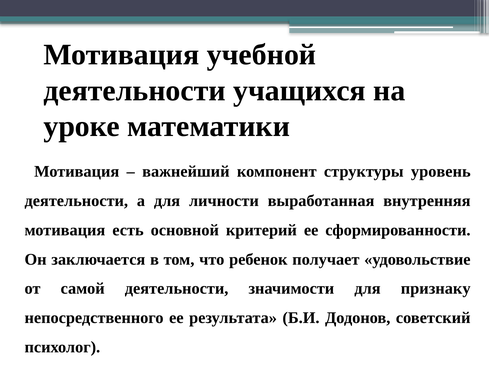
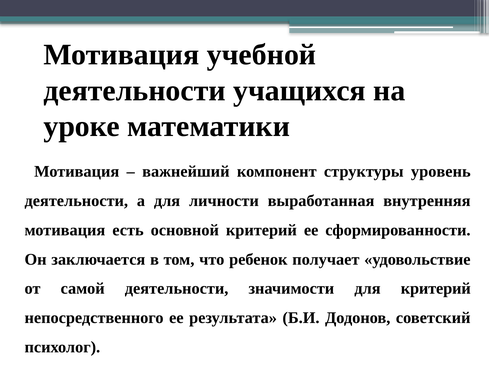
для признаку: признаку -> критерий (436, 289)
